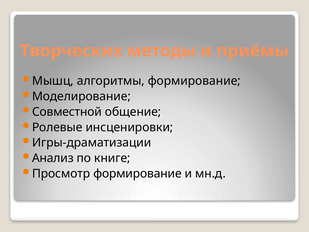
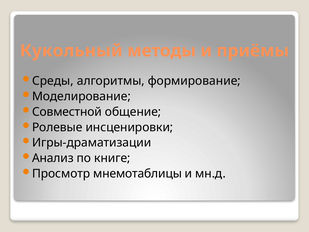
Творческих: Творческих -> Кукольный (71, 51)
Мышц: Мышц -> Среды (53, 81)
Просмотр формирование: формирование -> мнемотаблицы (138, 174)
